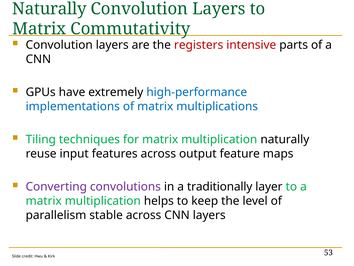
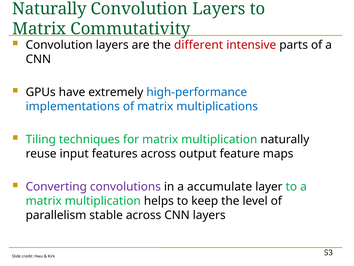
registers: registers -> different (199, 45)
traditionally: traditionally -> accumulate (220, 186)
